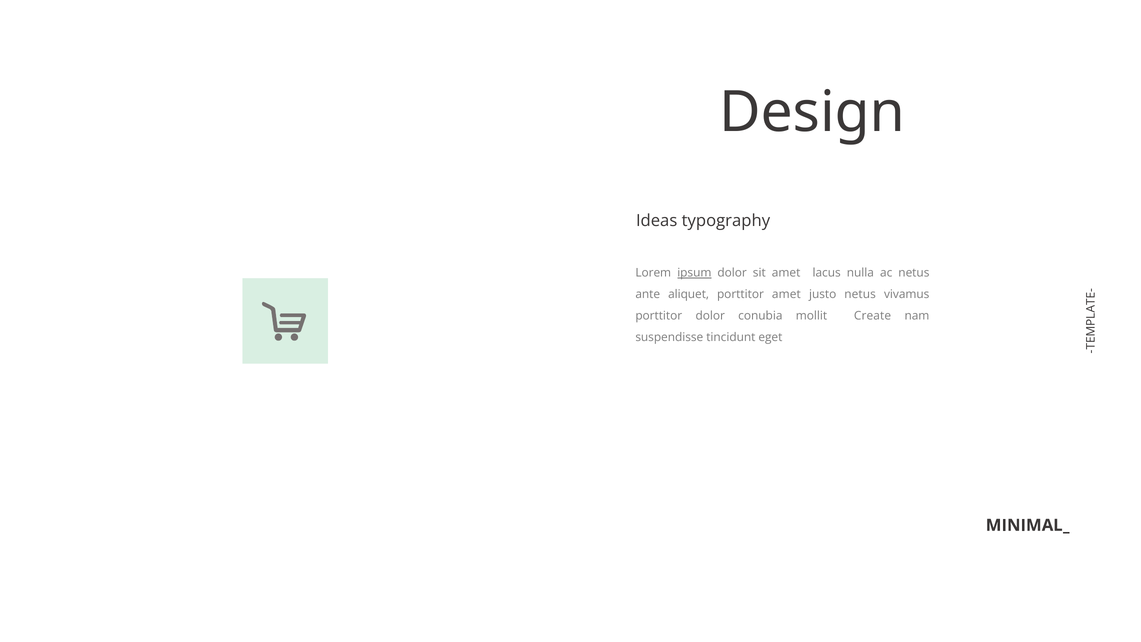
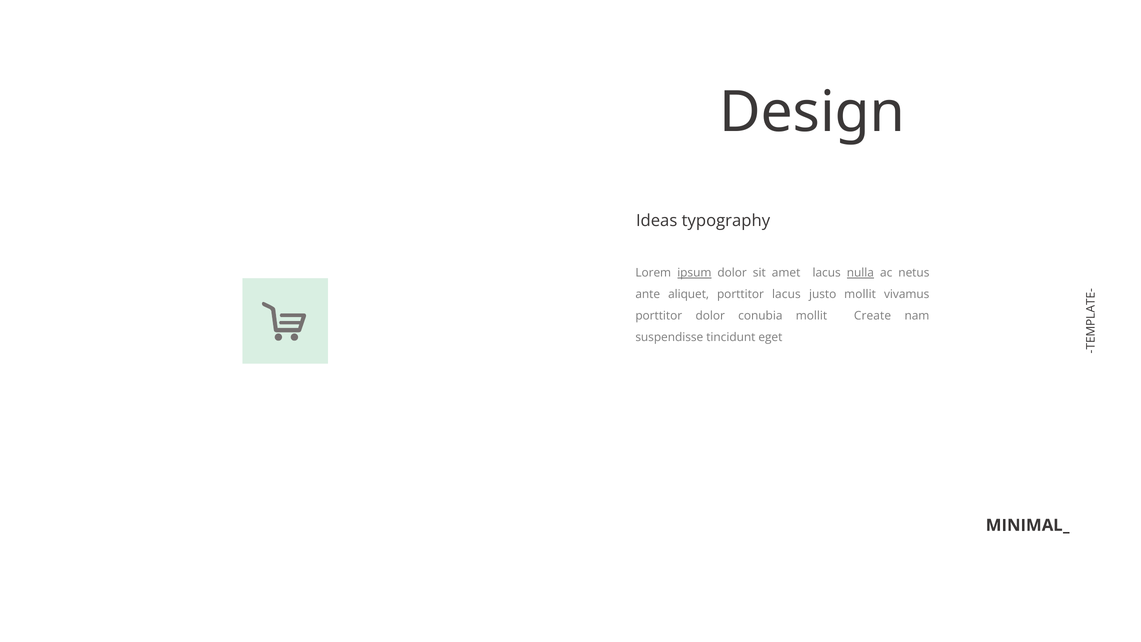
nulla underline: none -> present (860, 273)
porttitor amet: amet -> lacus (786, 294)
justo netus: netus -> mollit (860, 294)
